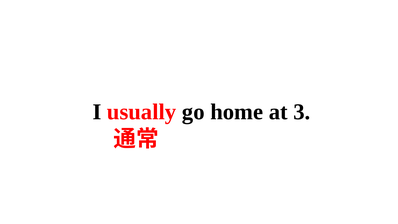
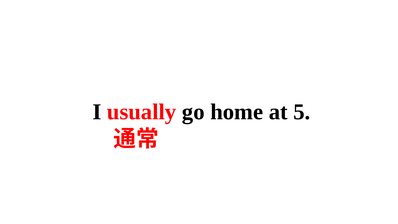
3: 3 -> 5 (302, 112)
